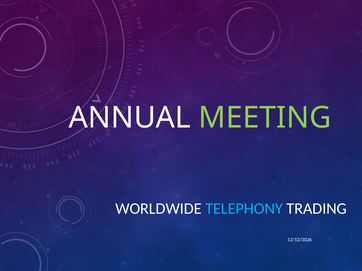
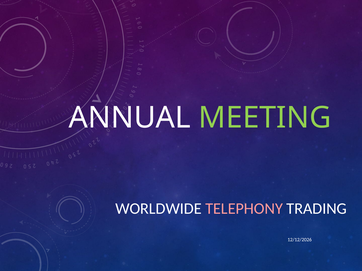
TELEPHONY colour: light blue -> pink (244, 209)
